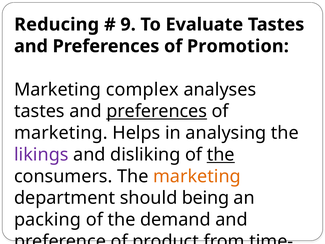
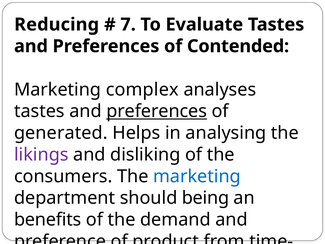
9: 9 -> 7 (128, 25)
Promotion: Promotion -> Contended (238, 46)
marketing: marketing -> generated (61, 133)
the underline: present -> none (221, 154)
marketing colour: orange -> blue (197, 176)
packing: packing -> benefits (48, 219)
